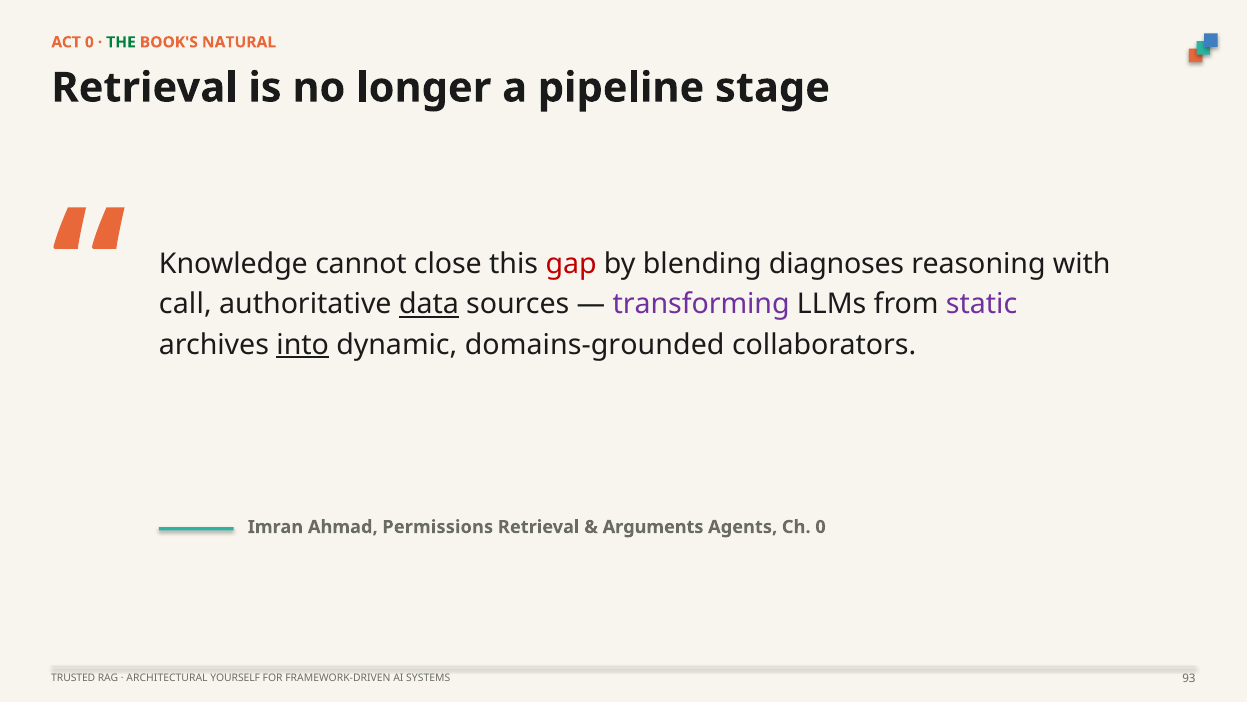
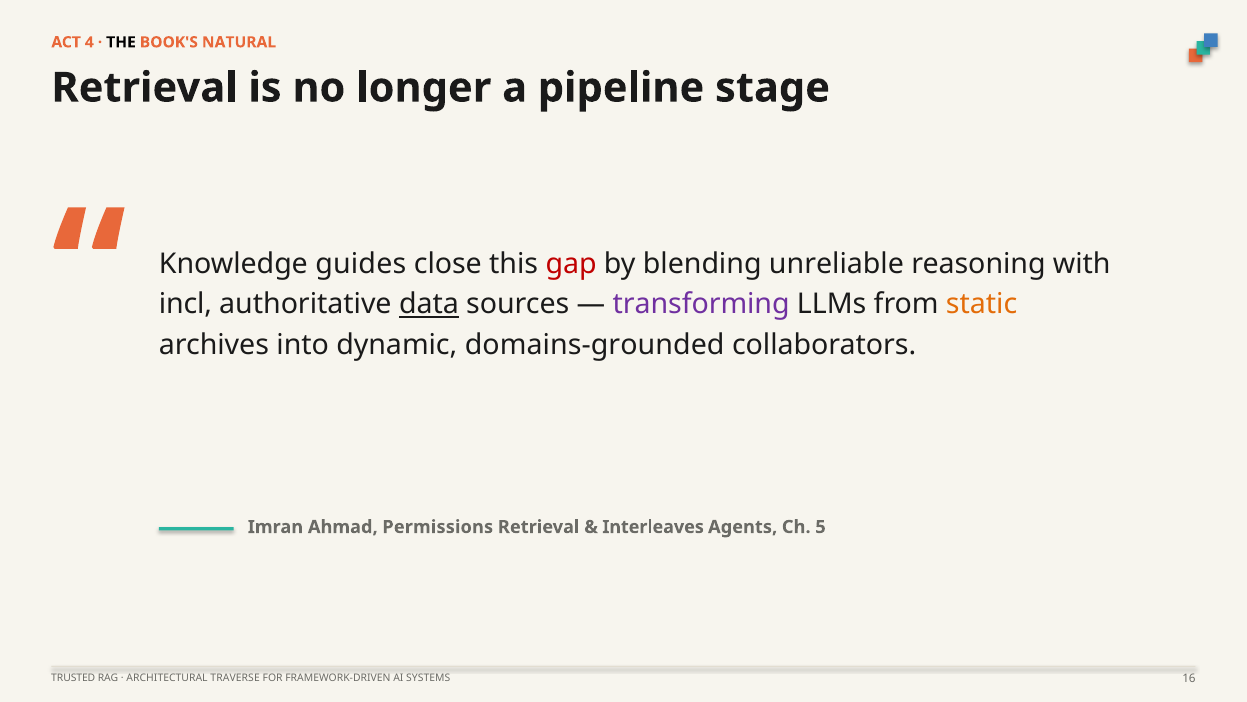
ACT 0: 0 -> 4 (89, 42)
THE colour: green -> black (121, 42)
cannot: cannot -> guides (361, 264)
diagnoses: diagnoses -> unreliable (836, 264)
call: call -> incl (185, 304)
static colour: purple -> orange (982, 304)
into underline: present -> none (303, 345)
Arguments: Arguments -> Interleaves (653, 527)
Ch 0: 0 -> 5 (821, 527)
YOURSELF: YOURSELF -> TRAVERSE (235, 678)
93: 93 -> 16 (1189, 678)
